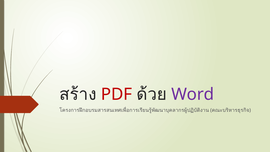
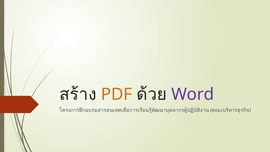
PDF colour: red -> orange (116, 94)
